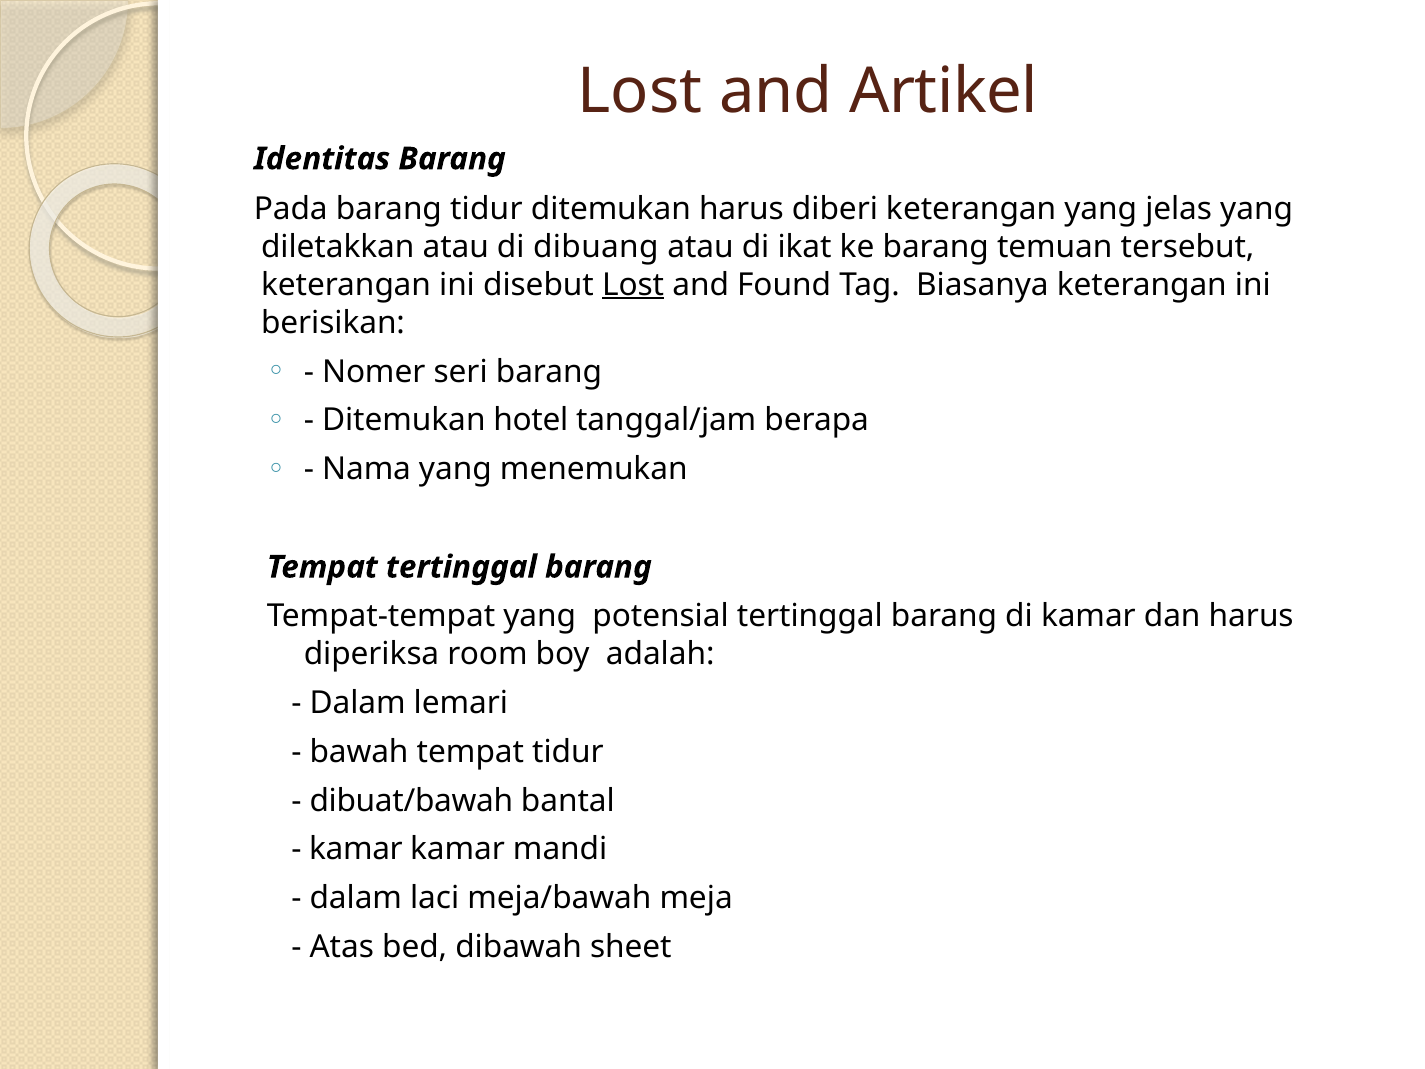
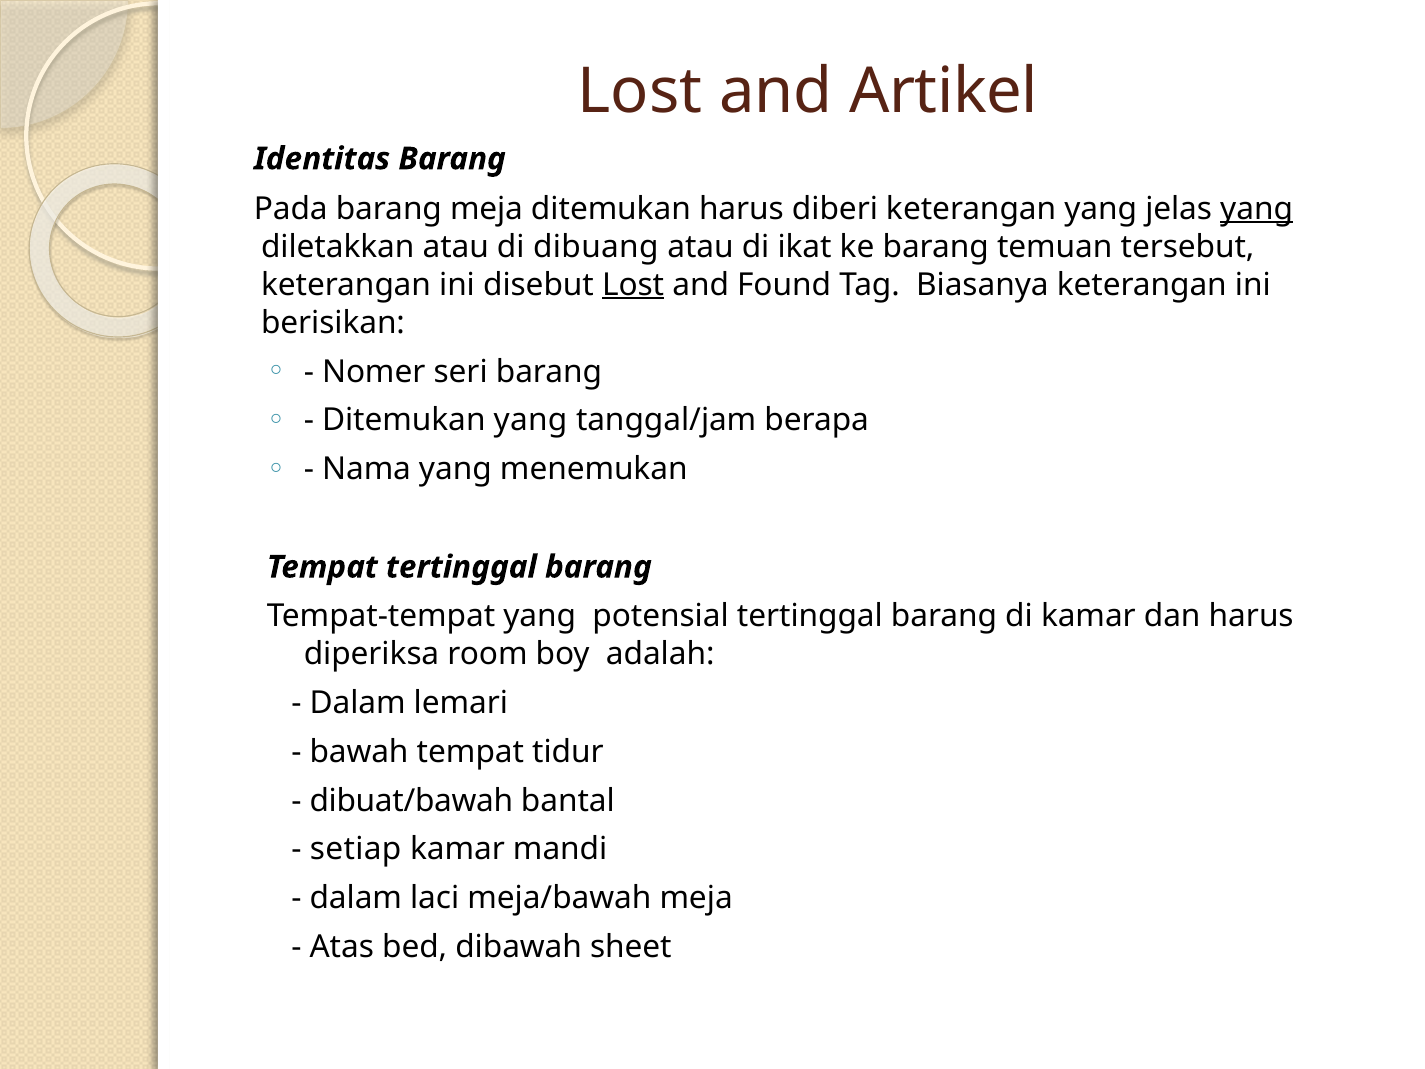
barang tidur: tidur -> meja (486, 209)
yang underline: none -> present (1257, 209)
Ditemukan hotel: hotel -> yang (530, 420)
kamar: kamar -> setiap (356, 849)
